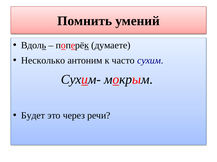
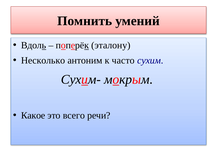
думаете: думаете -> эталону (111, 46)
Будет: Будет -> Какое (33, 116)
через: через -> всего (74, 116)
